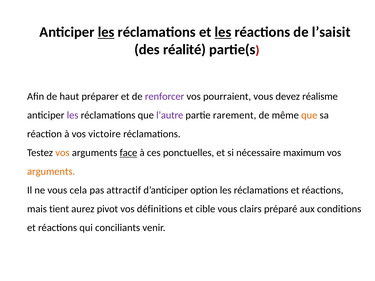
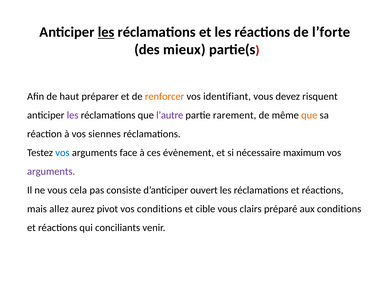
les underline: present -> none (223, 32)
l’saisit: l’saisit -> l’forte (331, 32)
réalité: réalité -> mieux (184, 50)
renforcer colour: purple -> orange (165, 97)
pourraient: pourraient -> identifiant (227, 97)
réalisme: réalisme -> risquent (320, 97)
victoire: victoire -> siennes (105, 134)
vos colour: orange -> blue (62, 153)
face underline: present -> none (128, 153)
ponctuelles: ponctuelles -> évènement (189, 153)
arguments colour: orange -> purple (51, 172)
attractif: attractif -> consiste (124, 190)
option: option -> ouvert (204, 190)
tient: tient -> allez (59, 209)
vos définitions: définitions -> conditions (160, 209)
